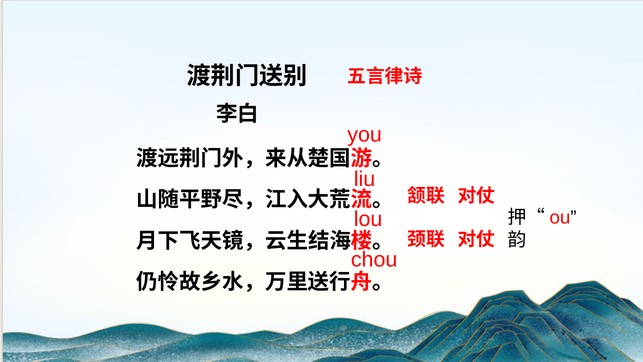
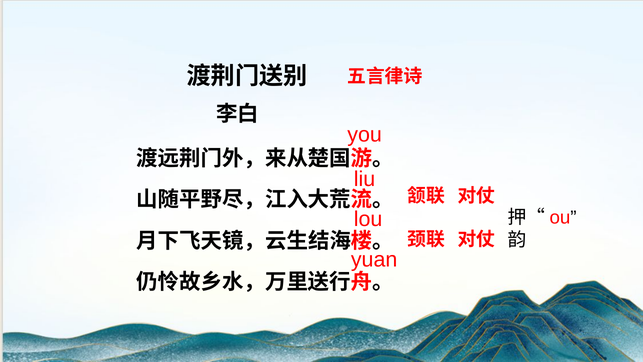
chou: chou -> yuan (374, 259)
